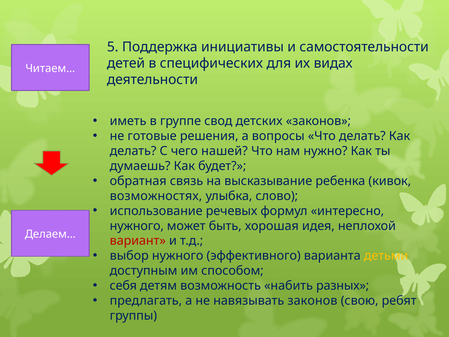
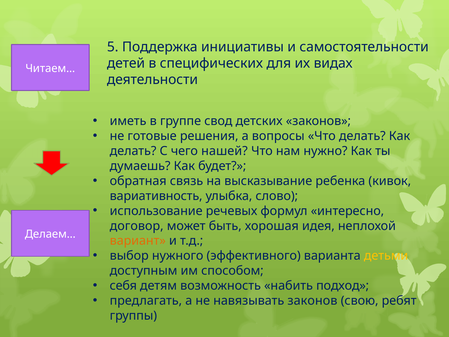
возможностях: возможностях -> вариативность (156, 196)
нужного: нужного -> договор (137, 226)
вариант colour: red -> orange (138, 241)
разных: разных -> подход (343, 286)
